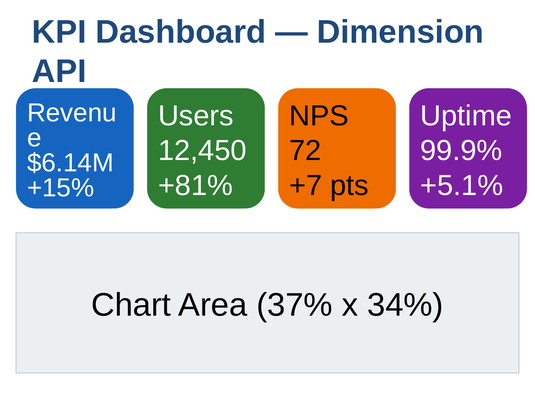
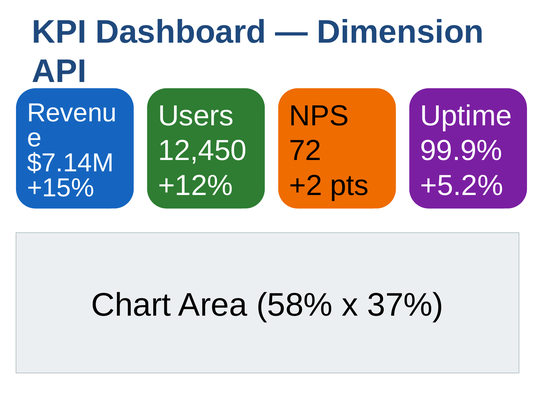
$6.14M: $6.14M -> $7.14M (70, 163)
+81%: +81% -> +12% (196, 186)
+7: +7 -> +2 (306, 186)
+5.1%: +5.1% -> +5.2% (462, 186)
37%: 37% -> 58% (295, 305)
34%: 34% -> 37% (405, 305)
